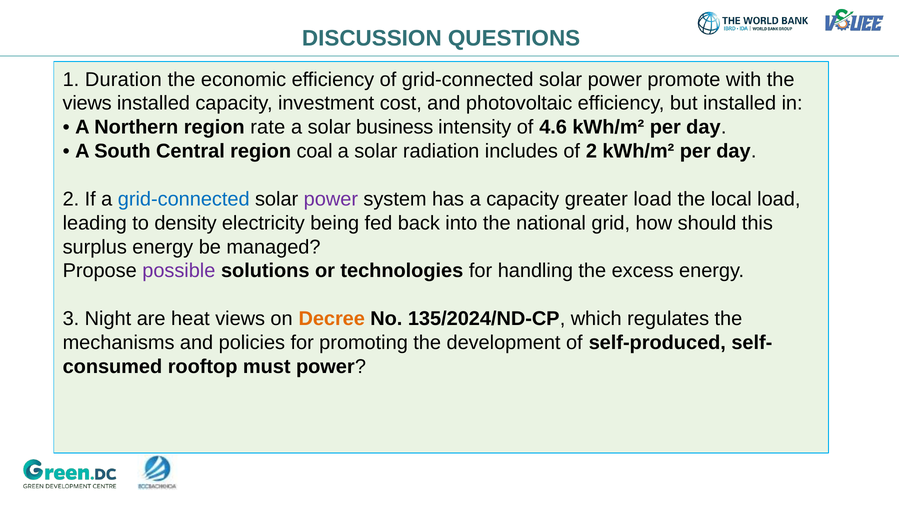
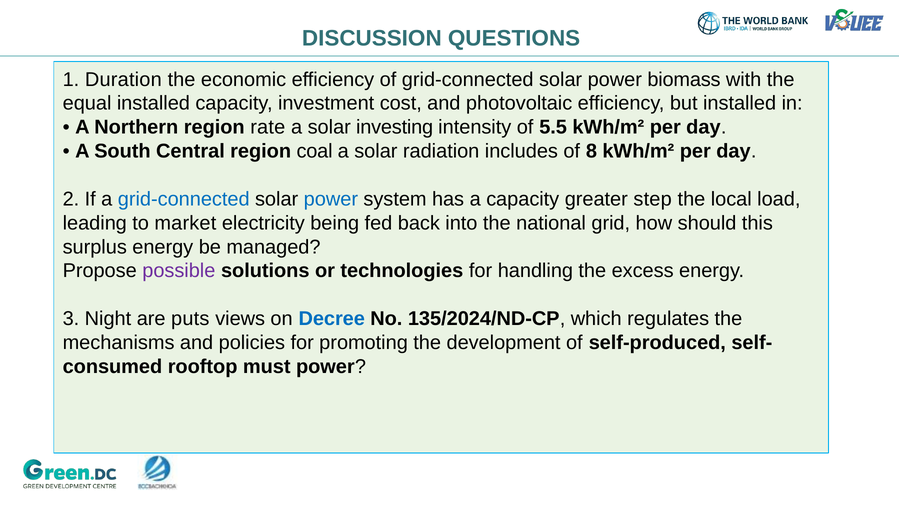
promote: promote -> biomass (684, 80)
views: views -> equal (87, 104)
business: business -> investing (395, 128)
4.6: 4.6 -> 5.5 (553, 128)
of 2: 2 -> 8 (591, 151)
power colour: purple -> blue (331, 199)
greater load: load -> step (653, 199)
density: density -> market (185, 223)
heat: heat -> puts (190, 319)
Decree colour: orange -> blue (332, 319)
